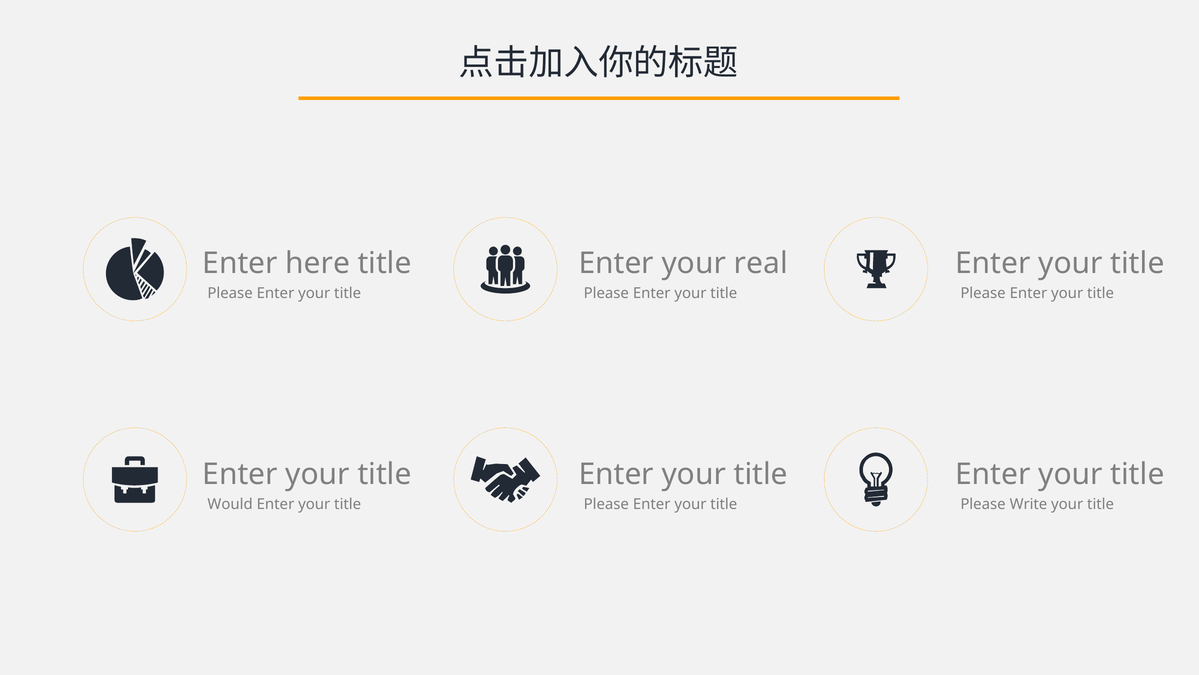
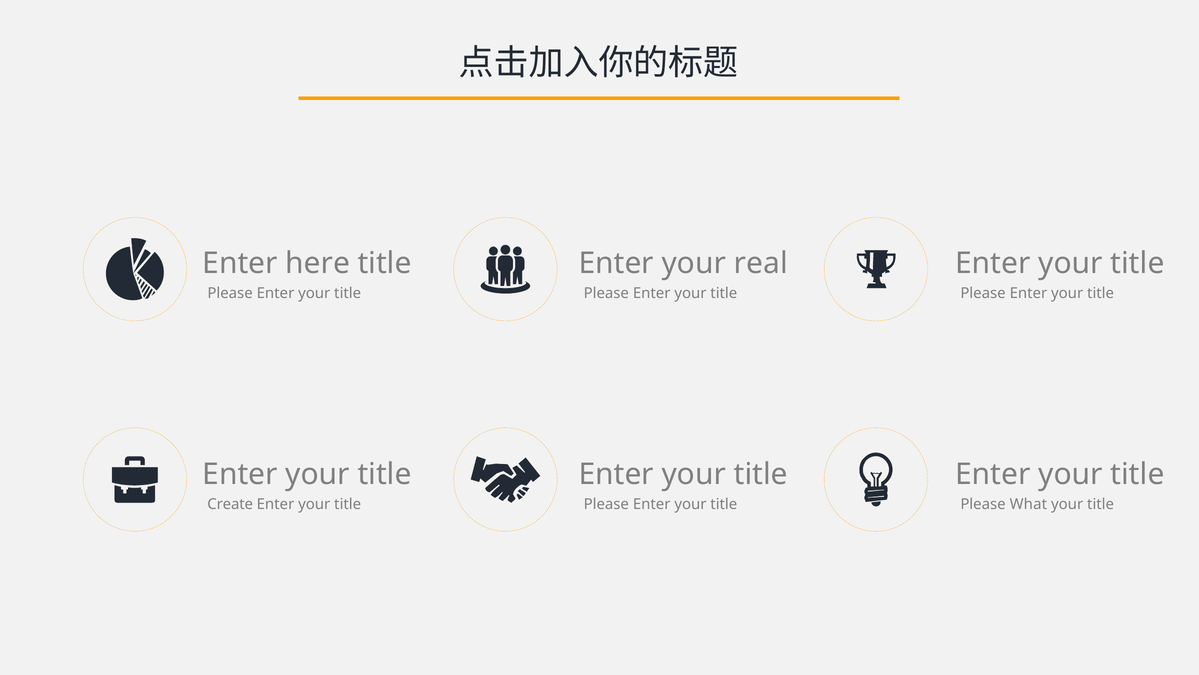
Would: Would -> Create (230, 504)
Write: Write -> What (1028, 504)
